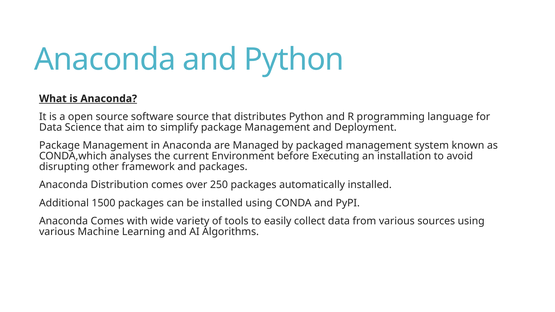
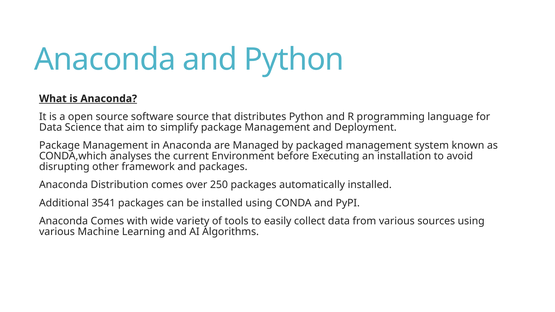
1500: 1500 -> 3541 (103, 203)
